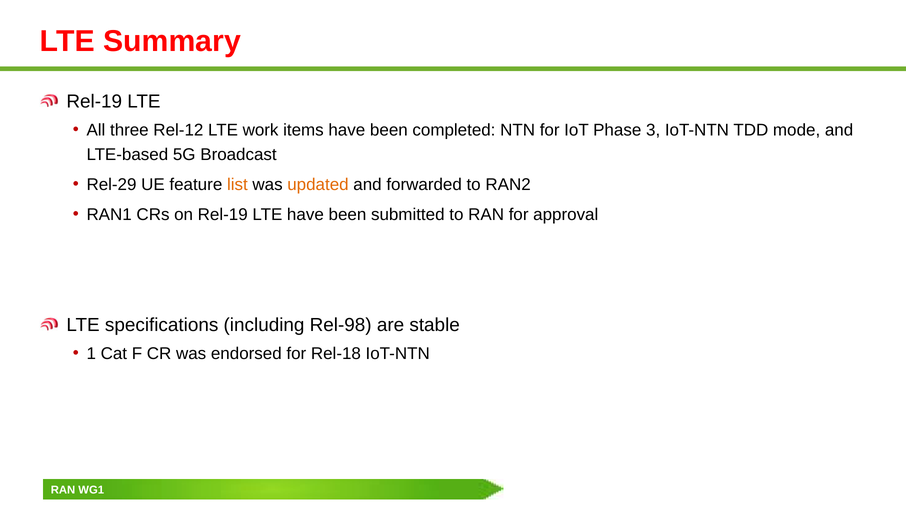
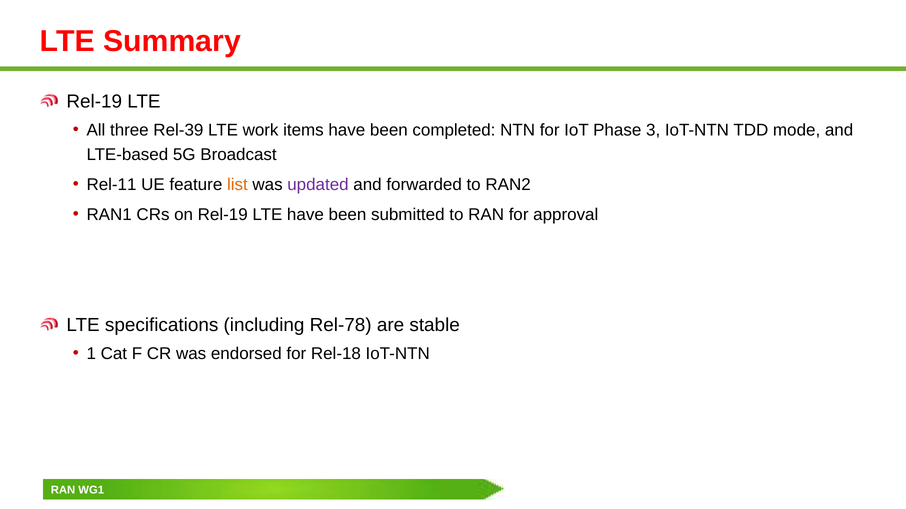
Rel-12: Rel-12 -> Rel-39 (178, 130)
Rel-29: Rel-29 -> Rel-11 (112, 185)
updated colour: orange -> purple (318, 185)
Rel-98: Rel-98 -> Rel-78 (341, 326)
